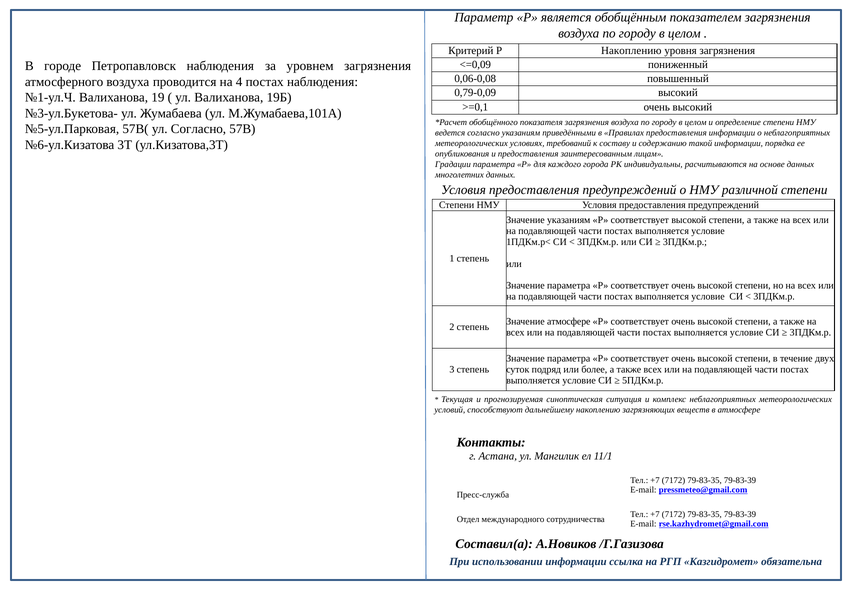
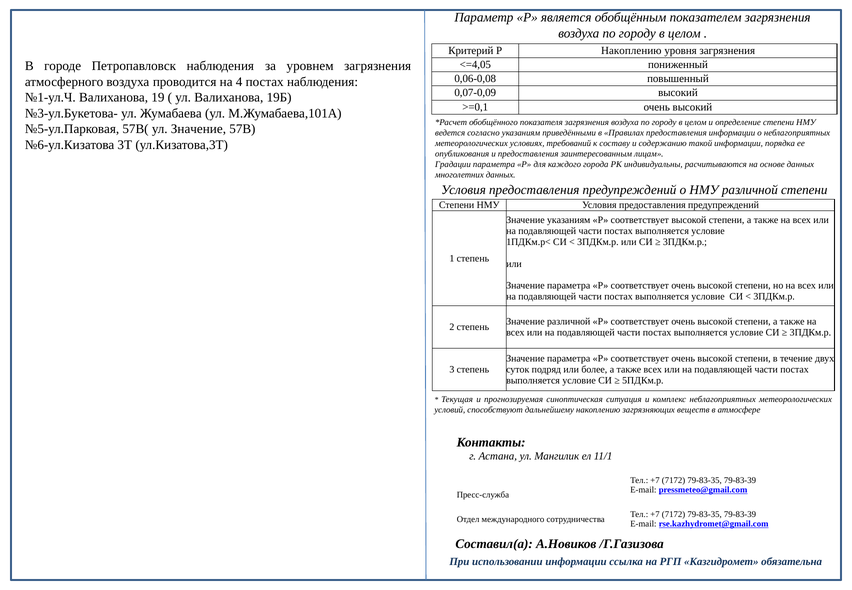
<=0,09: <=0,09 -> <=4,05 (475, 65)
0,79-0,09: 0,79-0,09 -> 0,07-0,09 (475, 93)
ул Согласно: Согласно -> Значение (198, 129)
Значение атмосфере: атмосфере -> различной (569, 321)
